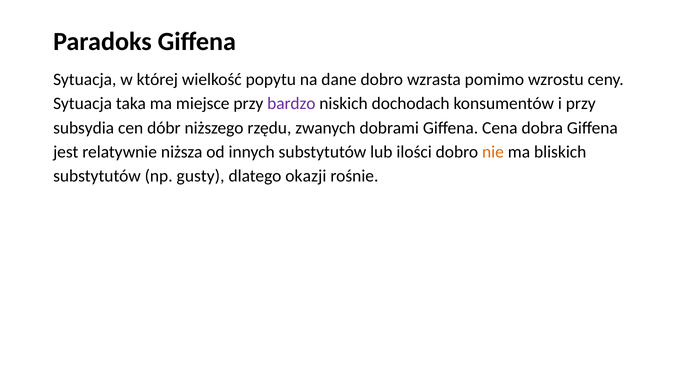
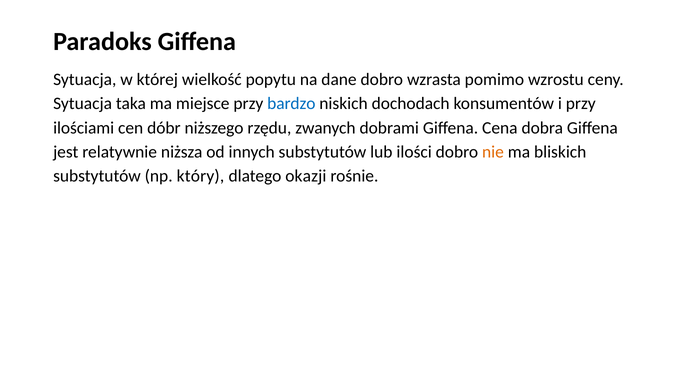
bardzo colour: purple -> blue (291, 104)
subsydia: subsydia -> ilościami (84, 128)
gusty: gusty -> który (201, 176)
